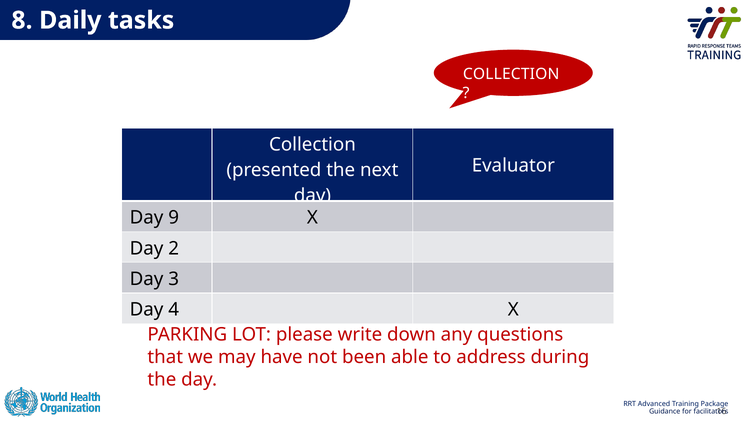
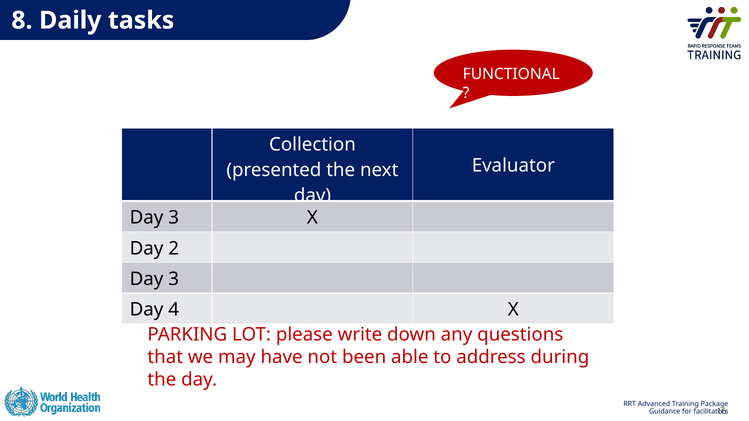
COLLECTION: COLLECTION -> FUNCTIONAL (511, 74)
9: 9 -> 3 (174, 218)
